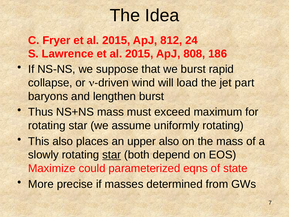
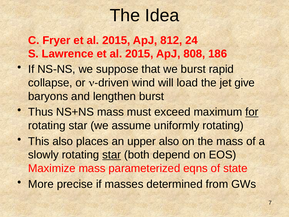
part: part -> give (245, 83)
for underline: none -> present (252, 112)
Maximize could: could -> mass (92, 168)
